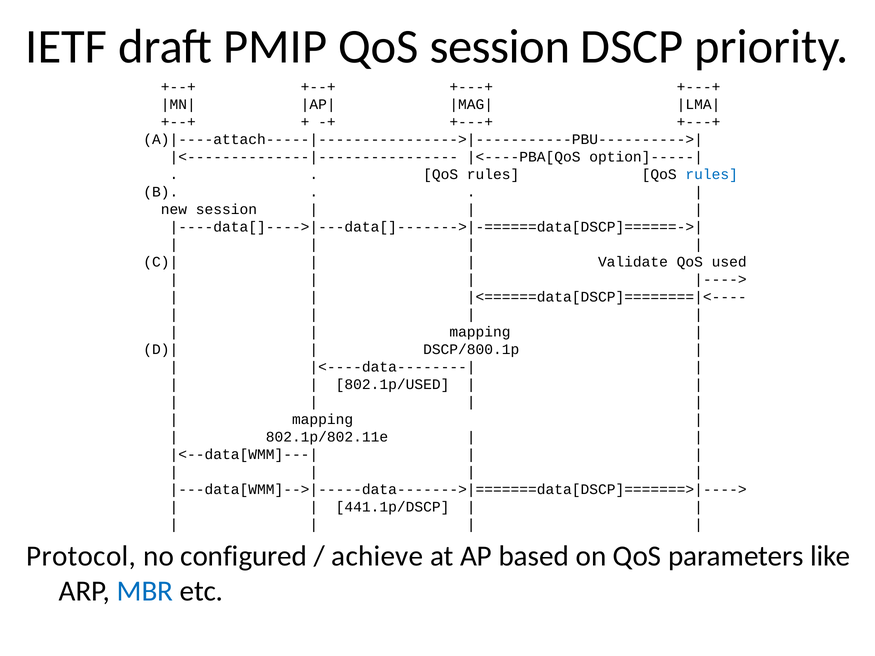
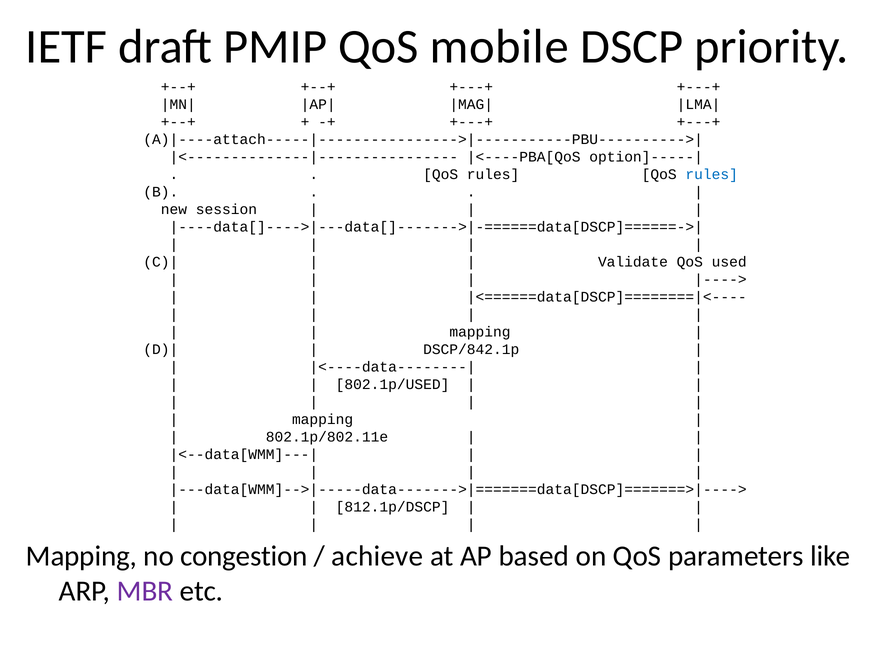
QoS session: session -> mobile (499, 47)
DSCP/800.1p: DSCP/800.1p -> DSCP/842.1p (471, 350)
441.1p/DSCP: 441.1p/DSCP -> 812.1p/DSCP (393, 507)
Protocol: Protocol -> Mapping (81, 556)
configured: configured -> congestion (244, 556)
MBR colour: blue -> purple (145, 591)
